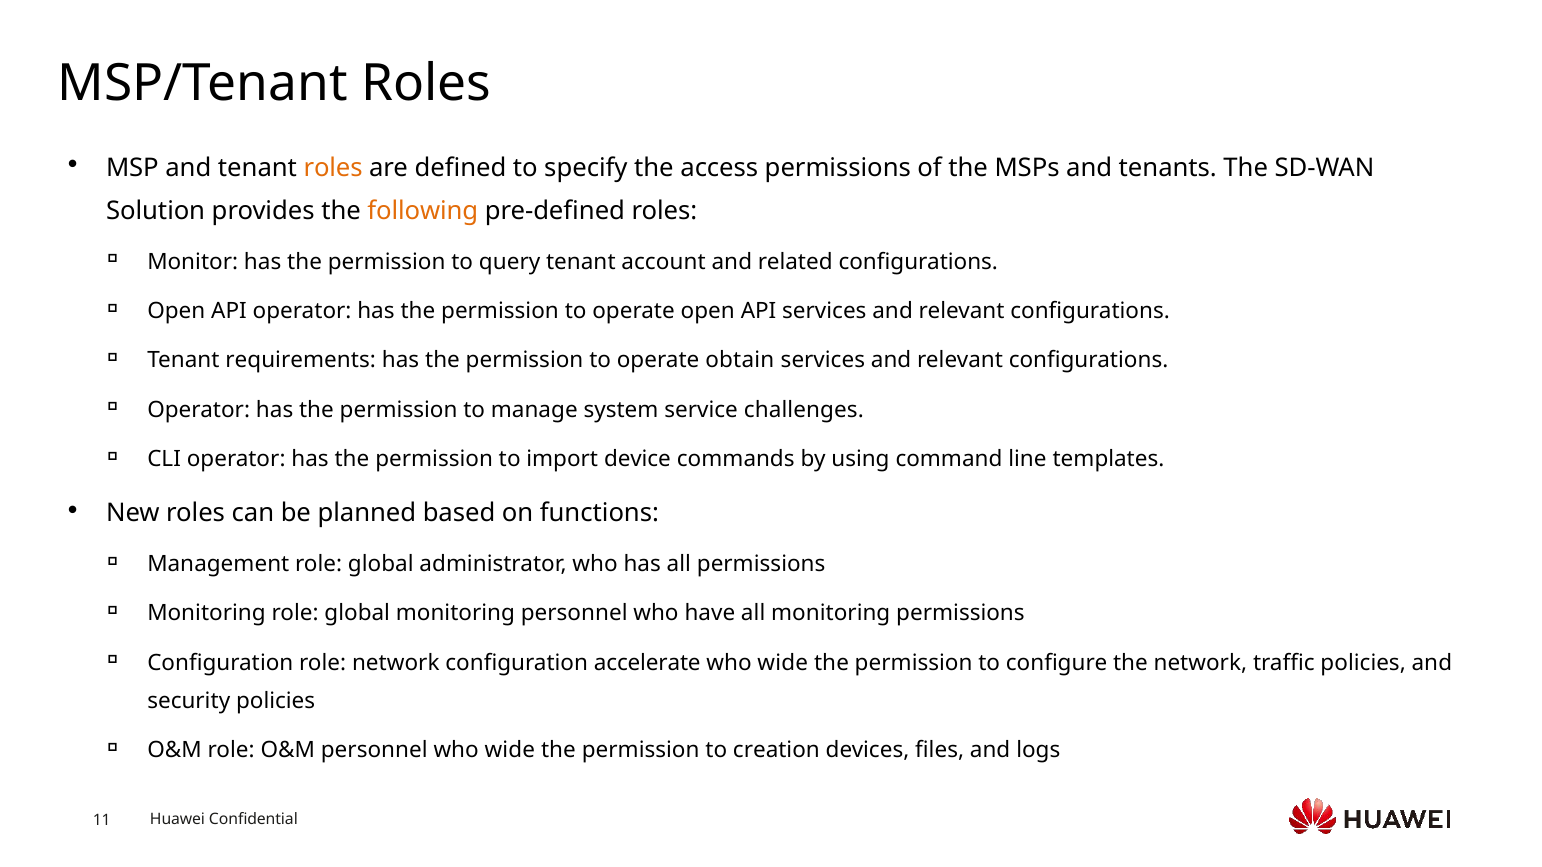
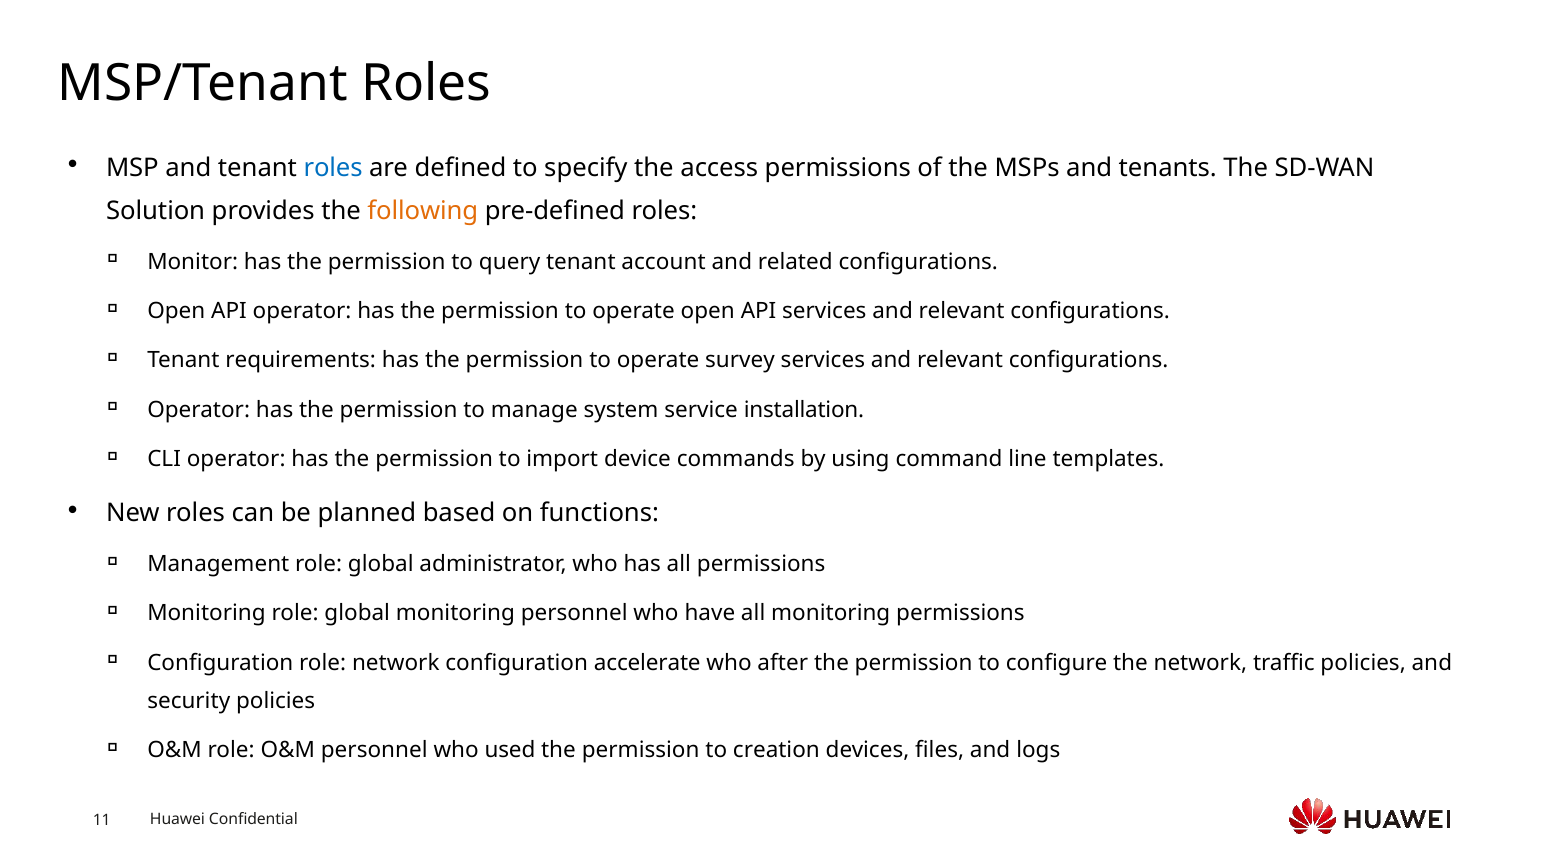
roles colour: orange -> blue (333, 168)
obtain: obtain -> survey (740, 361)
challenges: challenges -> installation (804, 410)
wide: wide -> after (783, 663)
personnel who wide: wide -> used (510, 750)
